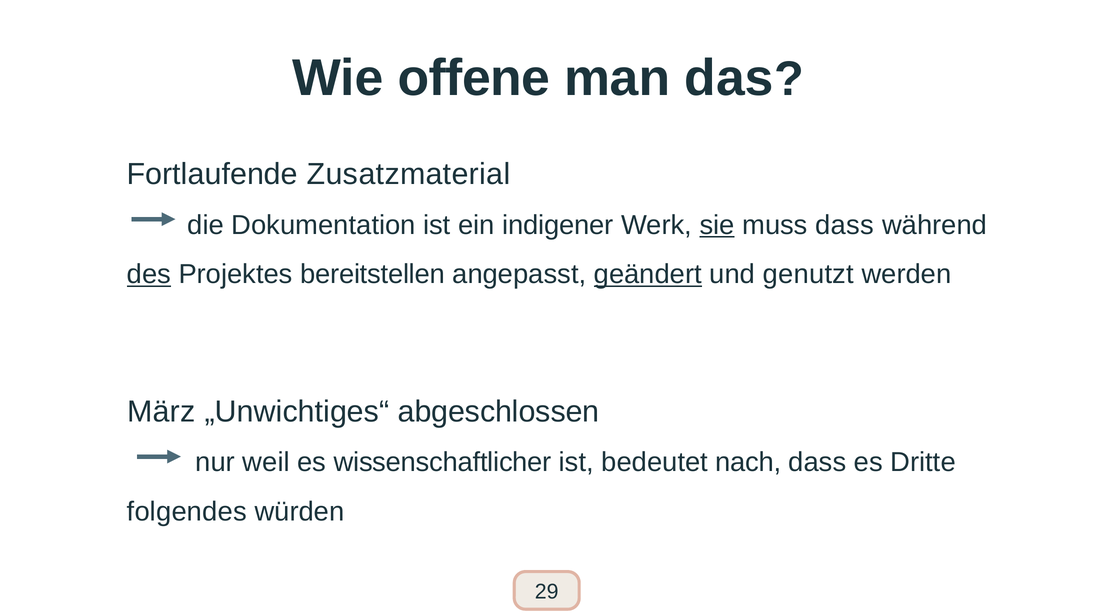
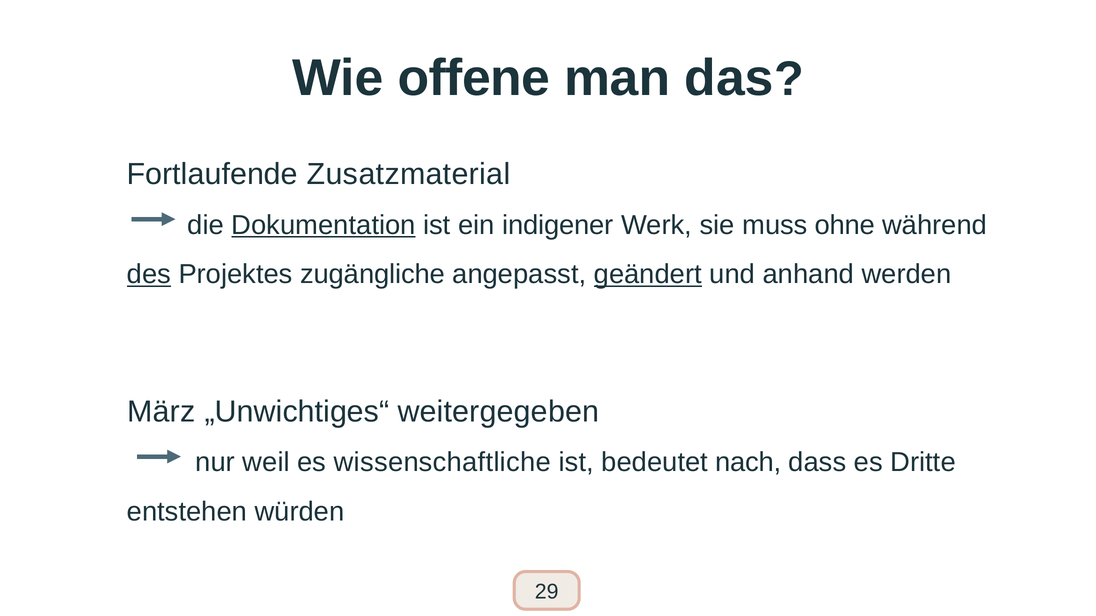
Dokumentation underline: none -> present (324, 225)
sie underline: present -> none (717, 225)
muss dass: dass -> ohne (845, 225)
bereitstellen: bereitstellen -> zugängliche (373, 275)
genutzt: genutzt -> anhand (808, 275)
abgeschlossen: abgeschlossen -> weitergegeben (498, 412)
wissenschaftlicher: wissenschaftlicher -> wissenschaftliche (442, 463)
folgendes: folgendes -> entstehen (187, 512)
